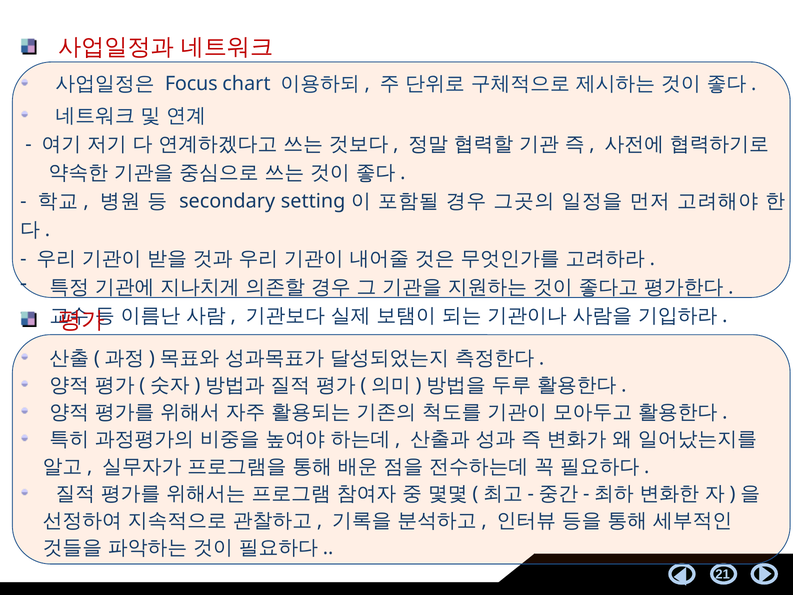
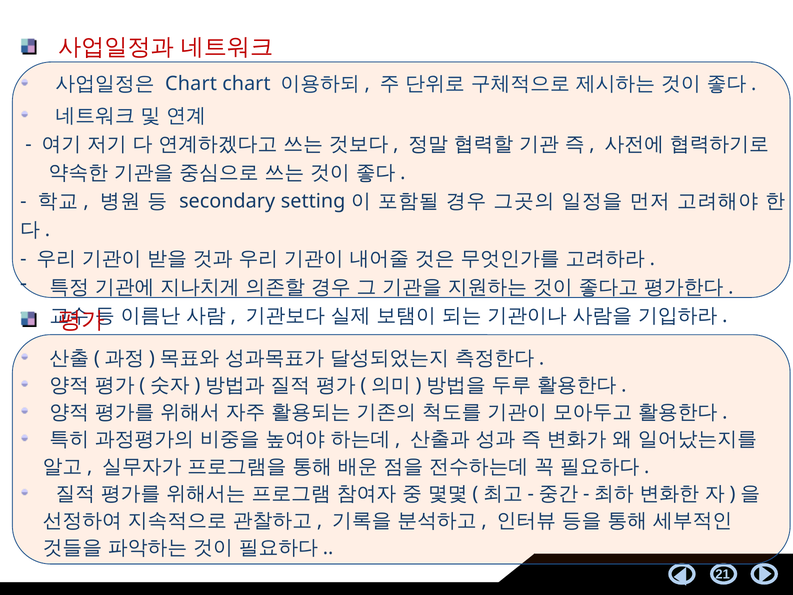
Focus: Focus -> Chart (191, 84)
